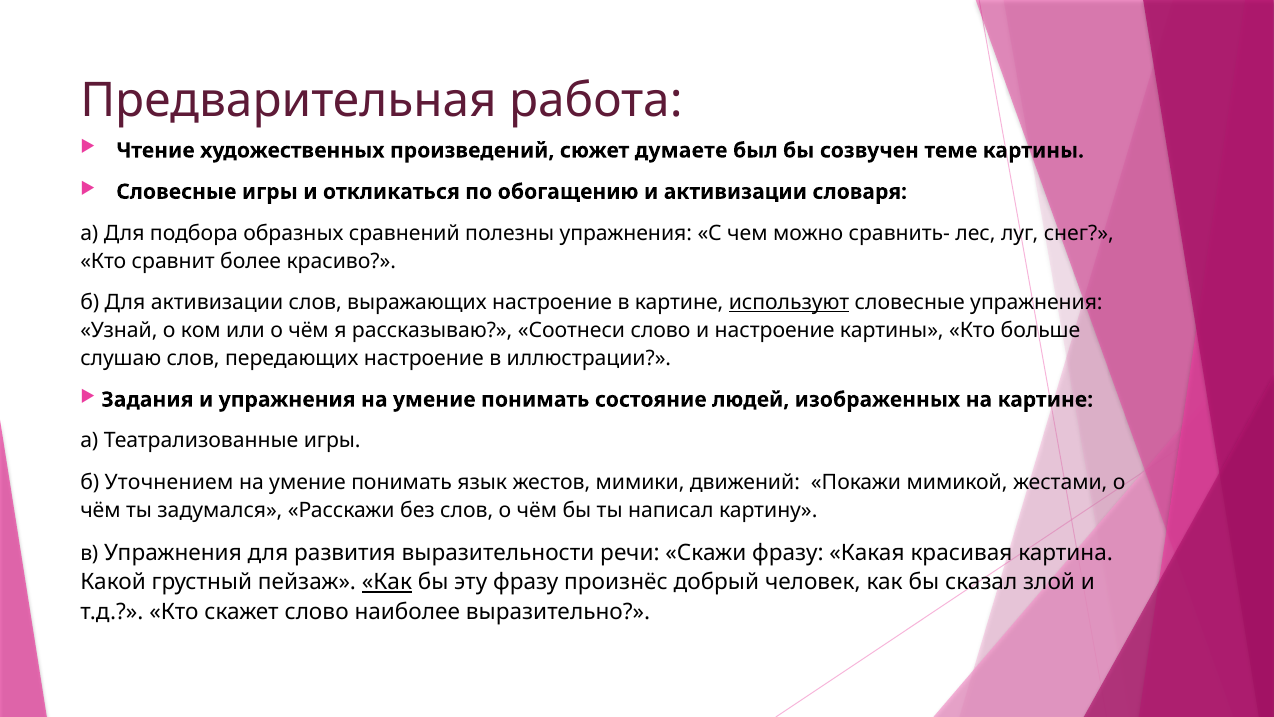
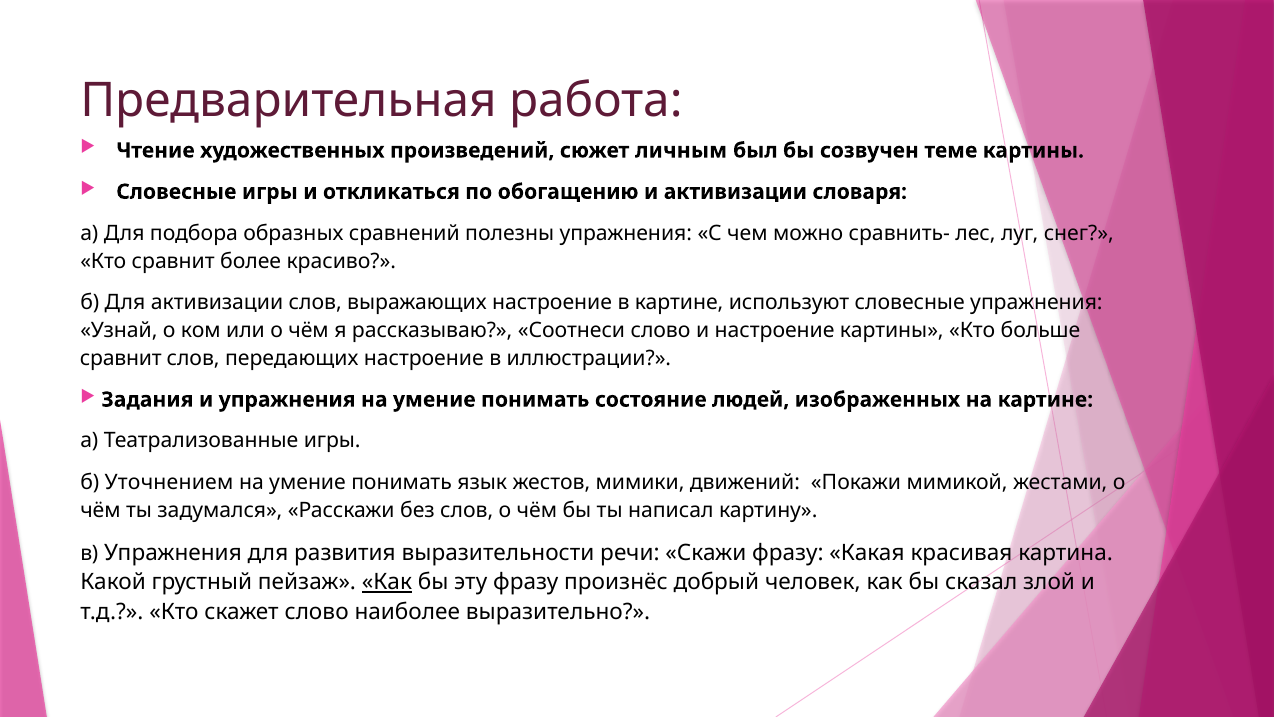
думаете: думаете -> личным (681, 150)
используют underline: present -> none (789, 302)
слушаю: слушаю -> сравнит (121, 358)
